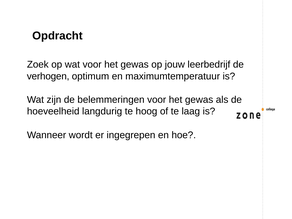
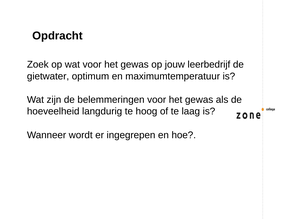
verhogen: verhogen -> gietwater (48, 76)
